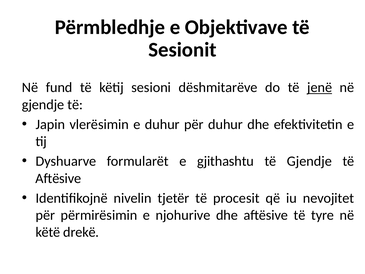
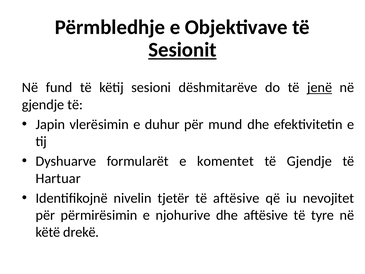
Sesionit underline: none -> present (182, 50)
për duhur: duhur -> mund (225, 124)
gjithashtu: gjithashtu -> komentet (225, 161)
Aftësive: Aftësive -> Hartuar (58, 178)
të procesit: procesit -> aftësive (236, 198)
